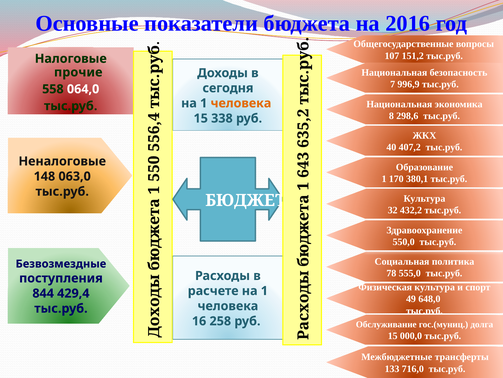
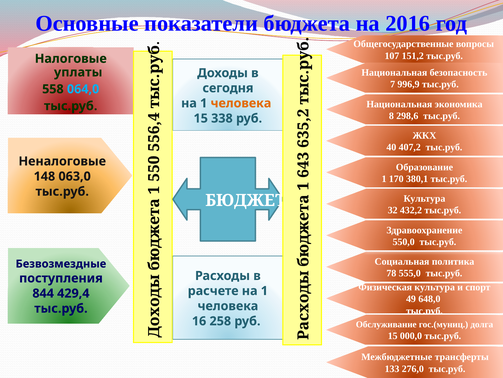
прочие: прочие -> уплаты (78, 72)
064,0 colour: white -> light blue (83, 89)
716,0: 716,0 -> 276,0 (413, 368)
